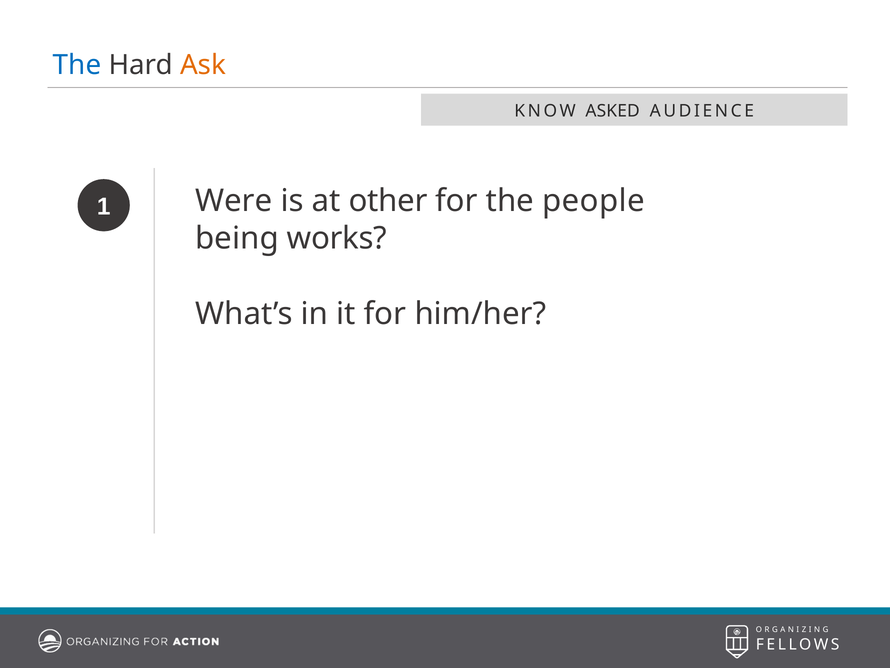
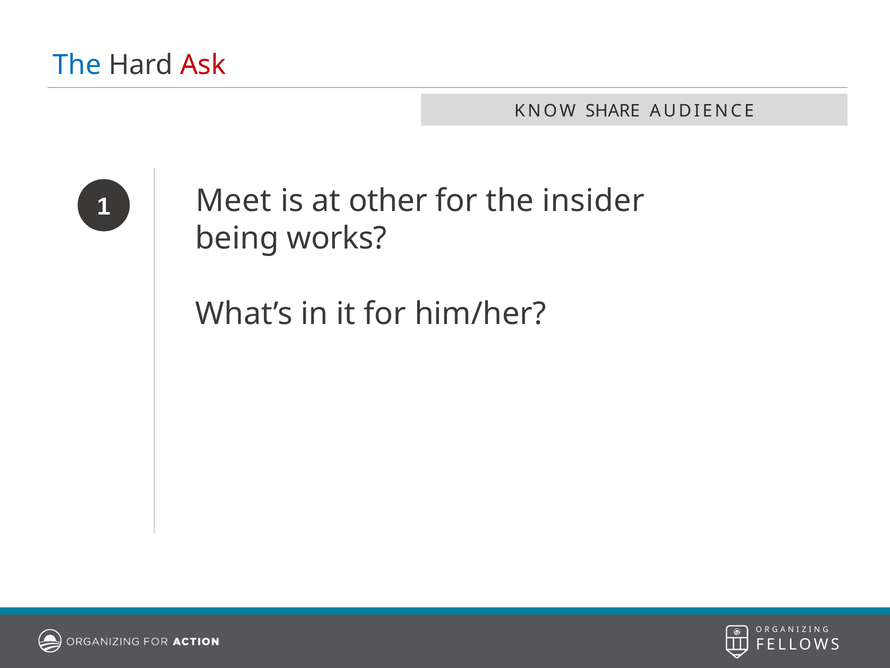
Ask colour: orange -> red (203, 65)
ASKED: ASKED -> SHARE (613, 111)
Were: Were -> Meet (234, 201)
people: people -> insider (594, 201)
